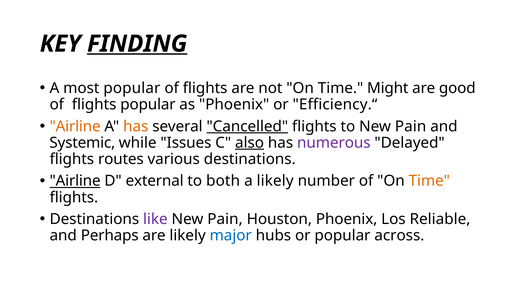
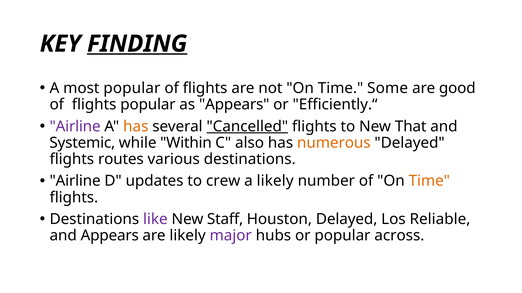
Might: Might -> Some (388, 88)
as Phoenix: Phoenix -> Appears (234, 105)
Efficiency.“: Efficiency.“ -> Efficiently.“ (335, 105)
Airline colour: orange -> purple (75, 127)
to New Pain: Pain -> That (411, 127)
Issues: Issues -> Within (186, 143)
also underline: present -> none (250, 143)
numerous colour: purple -> orange (334, 143)
Airline underline: present -> none (75, 181)
external: external -> updates (155, 181)
both: both -> crew (223, 181)
Pain: Pain -> Staff (225, 220)
Houston Phoenix: Phoenix -> Delayed (347, 220)
and Perhaps: Perhaps -> Appears (110, 236)
major colour: blue -> purple (231, 236)
